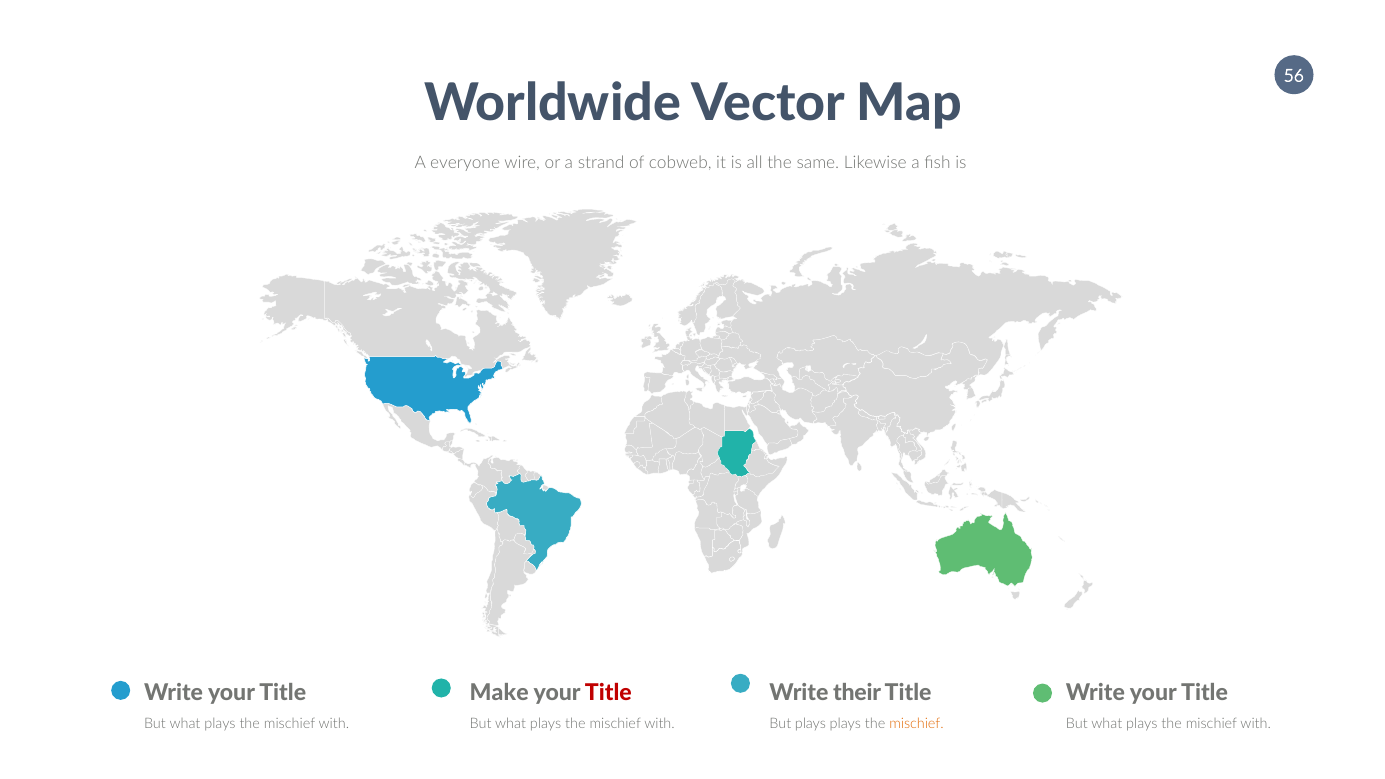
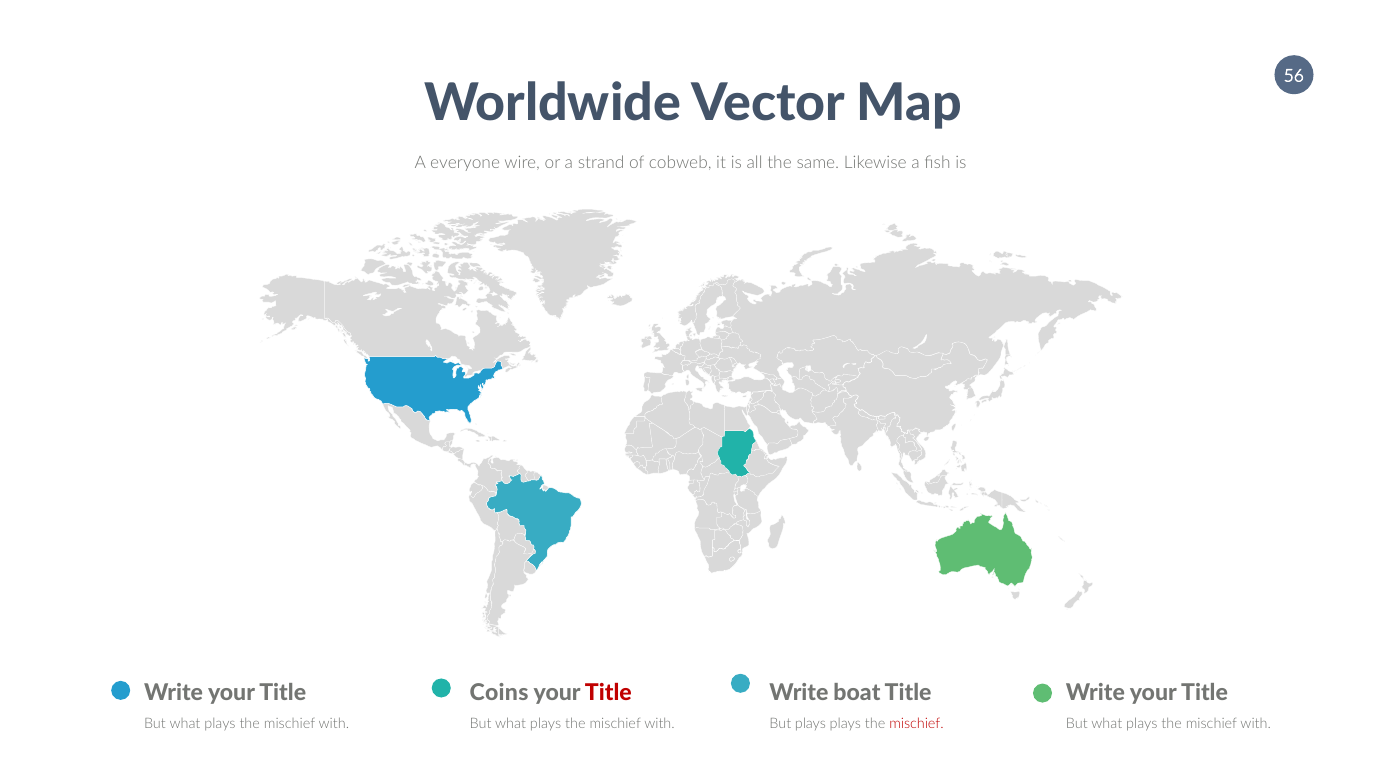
Make: Make -> Coins (499, 693)
their: their -> boat (857, 693)
mischief colour: orange -> red (917, 724)
